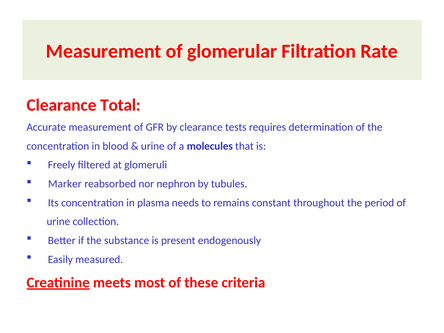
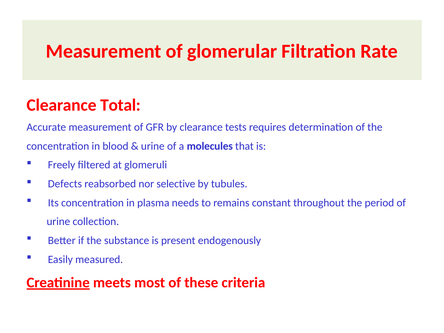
Marker: Marker -> Defects (65, 184)
nephron: nephron -> selective (176, 184)
